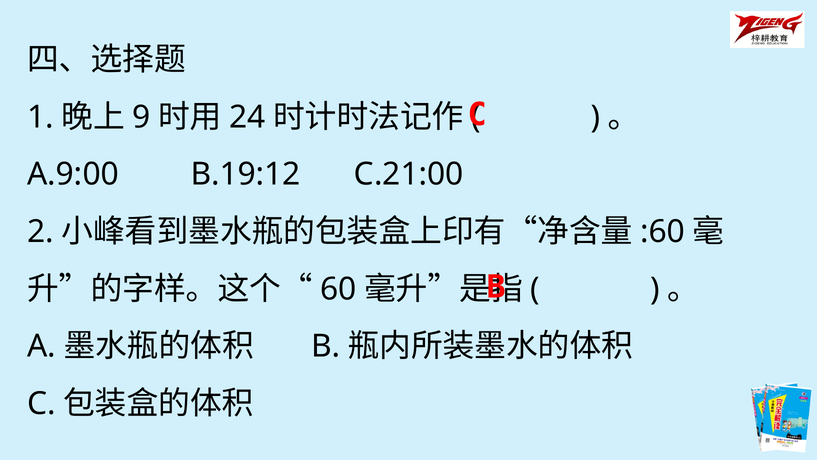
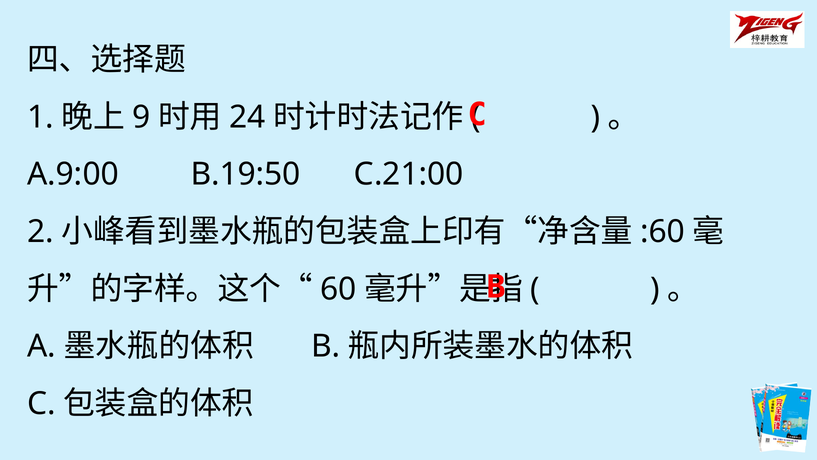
B.19:12: B.19:12 -> B.19:50 (246, 174)
